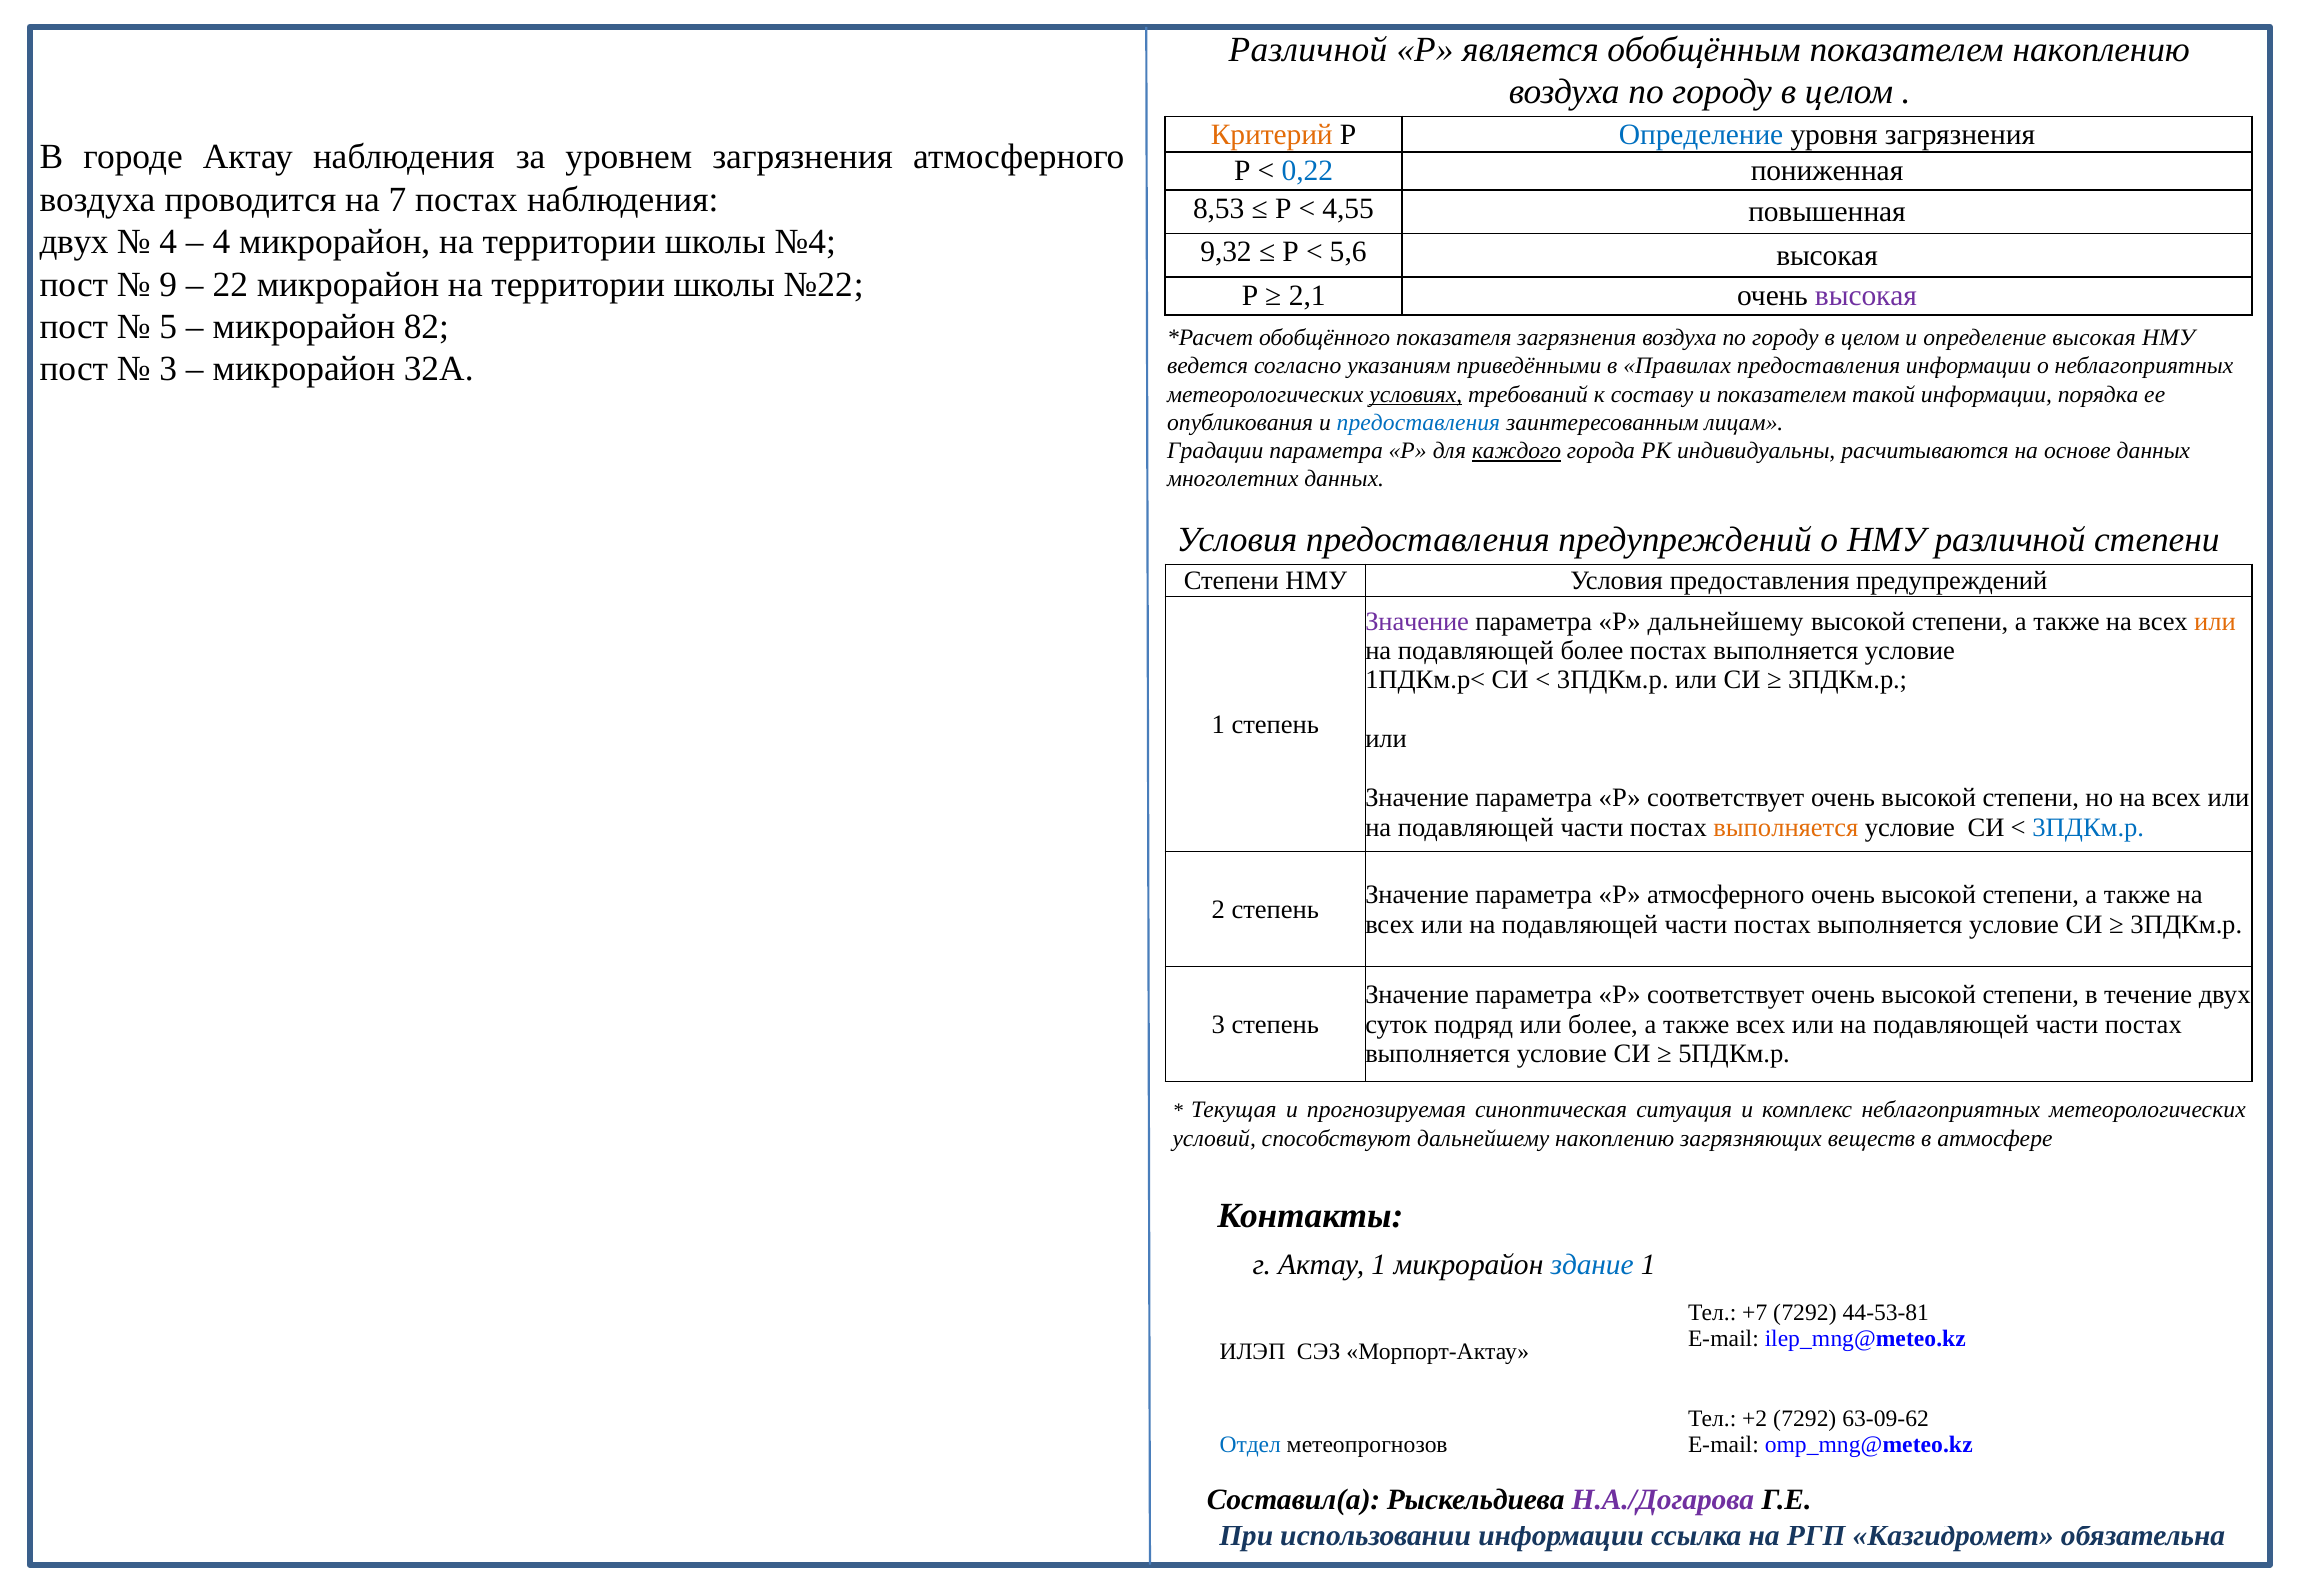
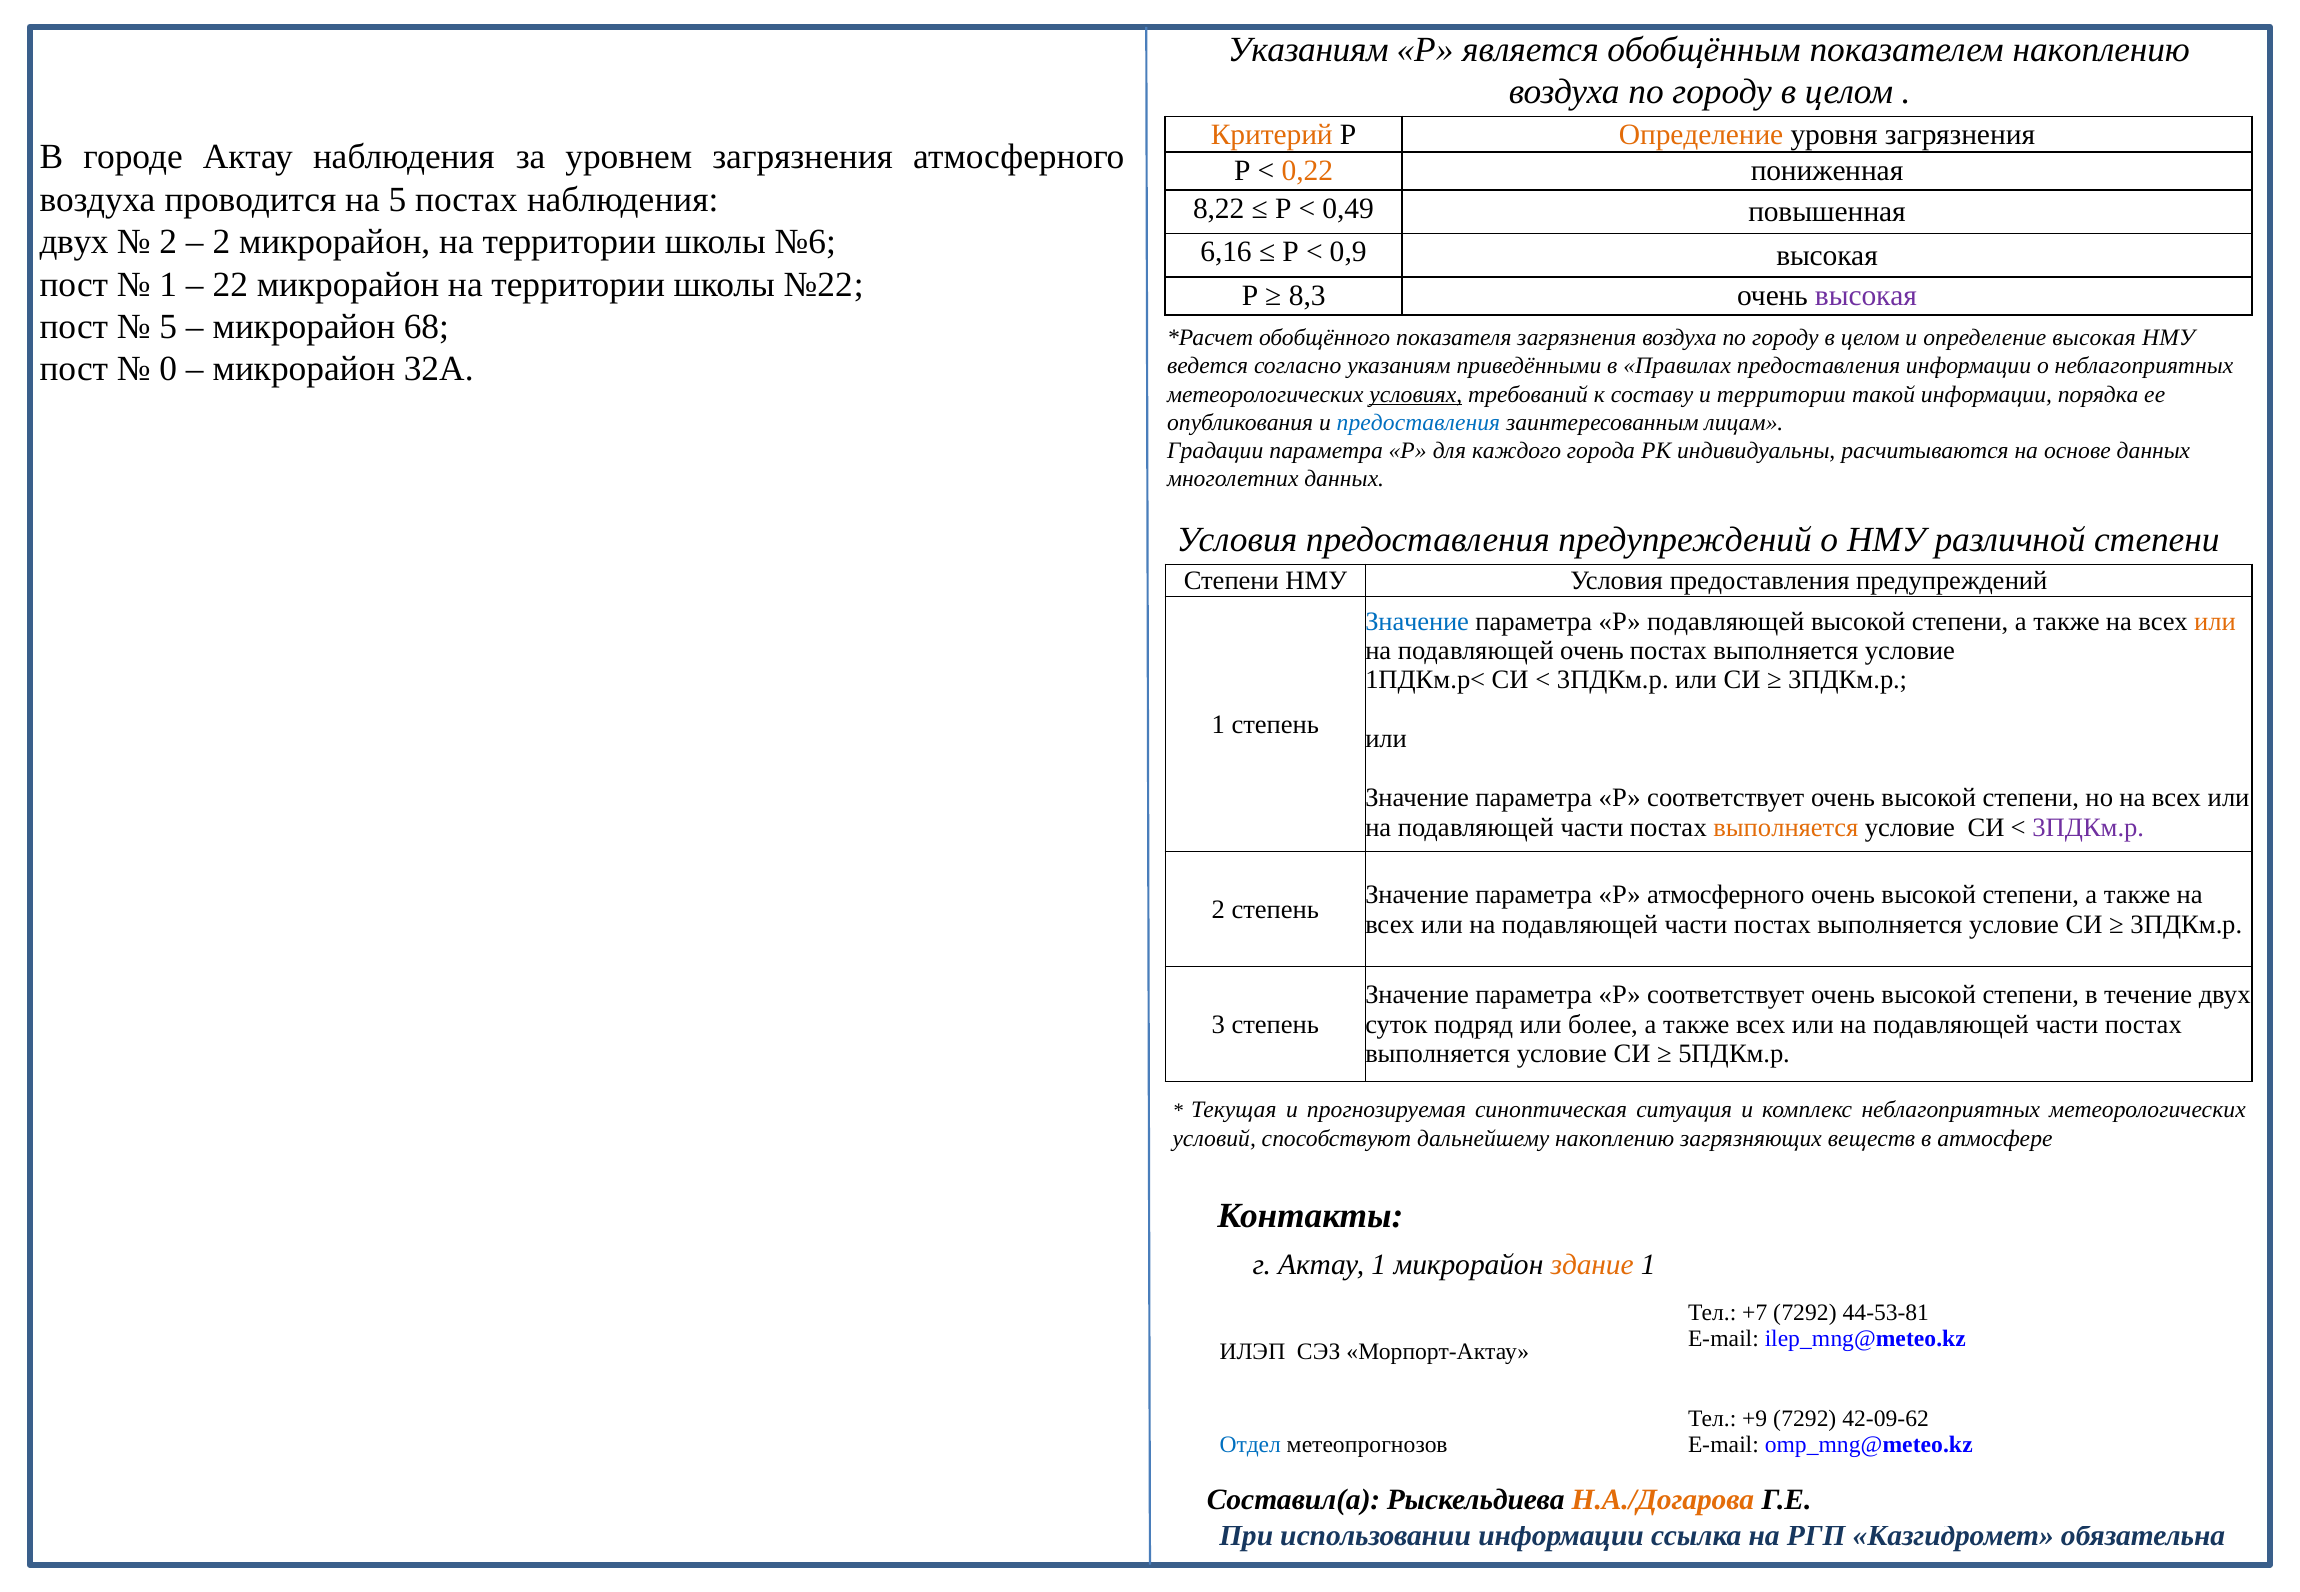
Различной: Различной -> Указаниям (1308, 50)
Определение colour: blue -> orange (1701, 134)
0,22 colour: blue -> orange (1307, 171)
на 7: 7 -> 5 (397, 199)
8,53: 8,53 -> 8,22 (1219, 209)
4,55: 4,55 -> 0,49 (1348, 209)
4: 4 -> 2 (168, 242)
4: 4 -> 2 (222, 242)
№4: №4 -> №6 (805, 242)
9,32: 9,32 -> 6,16 (1226, 252)
5,6: 5,6 -> 0,9 (1348, 252)
9: 9 -> 1 (168, 284)
2,1: 2,1 -> 8,3 (1307, 296)
82: 82 -> 68 (426, 327)
3: 3 -> 0 (168, 369)
и показателем: показателем -> территории (1781, 394)
каждого underline: present -> none (1517, 451)
Значение colour: purple -> blue (1417, 621)
Р дальнейшему: дальнейшему -> подавляющей (1726, 621)
подавляющей более: более -> очень (1592, 651)
3ПДКм.р colour: blue -> purple (2088, 827)
здание colour: blue -> orange (1592, 1265)
+2: +2 -> +9 (1755, 1419)
63-09-62: 63-09-62 -> 42-09-62 (1886, 1419)
Н.А./Догарова colour: purple -> orange (1663, 1500)
